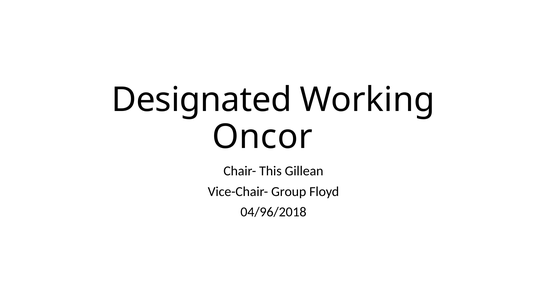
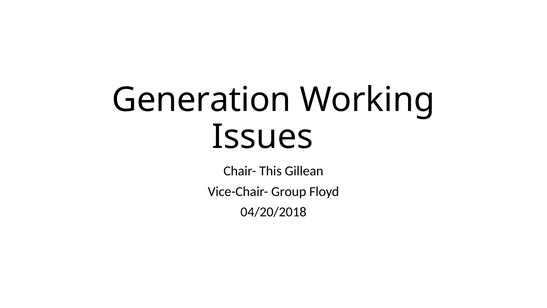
Designated: Designated -> Generation (202, 100)
Oncor: Oncor -> Issues (263, 137)
04/96/2018: 04/96/2018 -> 04/20/2018 (273, 212)
